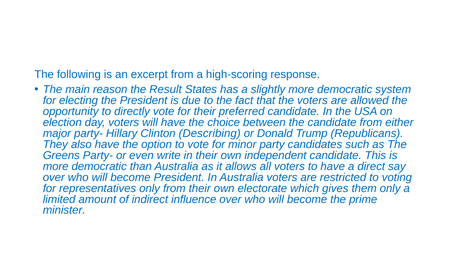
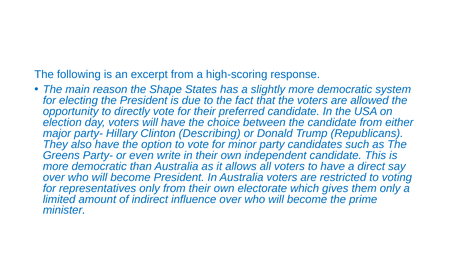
Result: Result -> Shape (166, 89)
